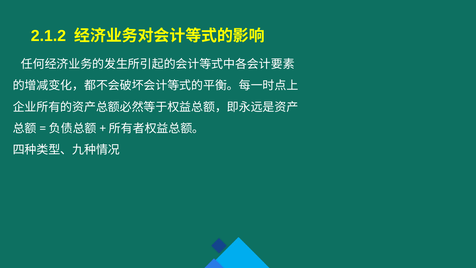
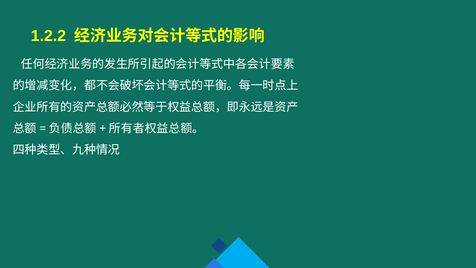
2.1.2: 2.1.2 -> 1.2.2 (48, 36)
